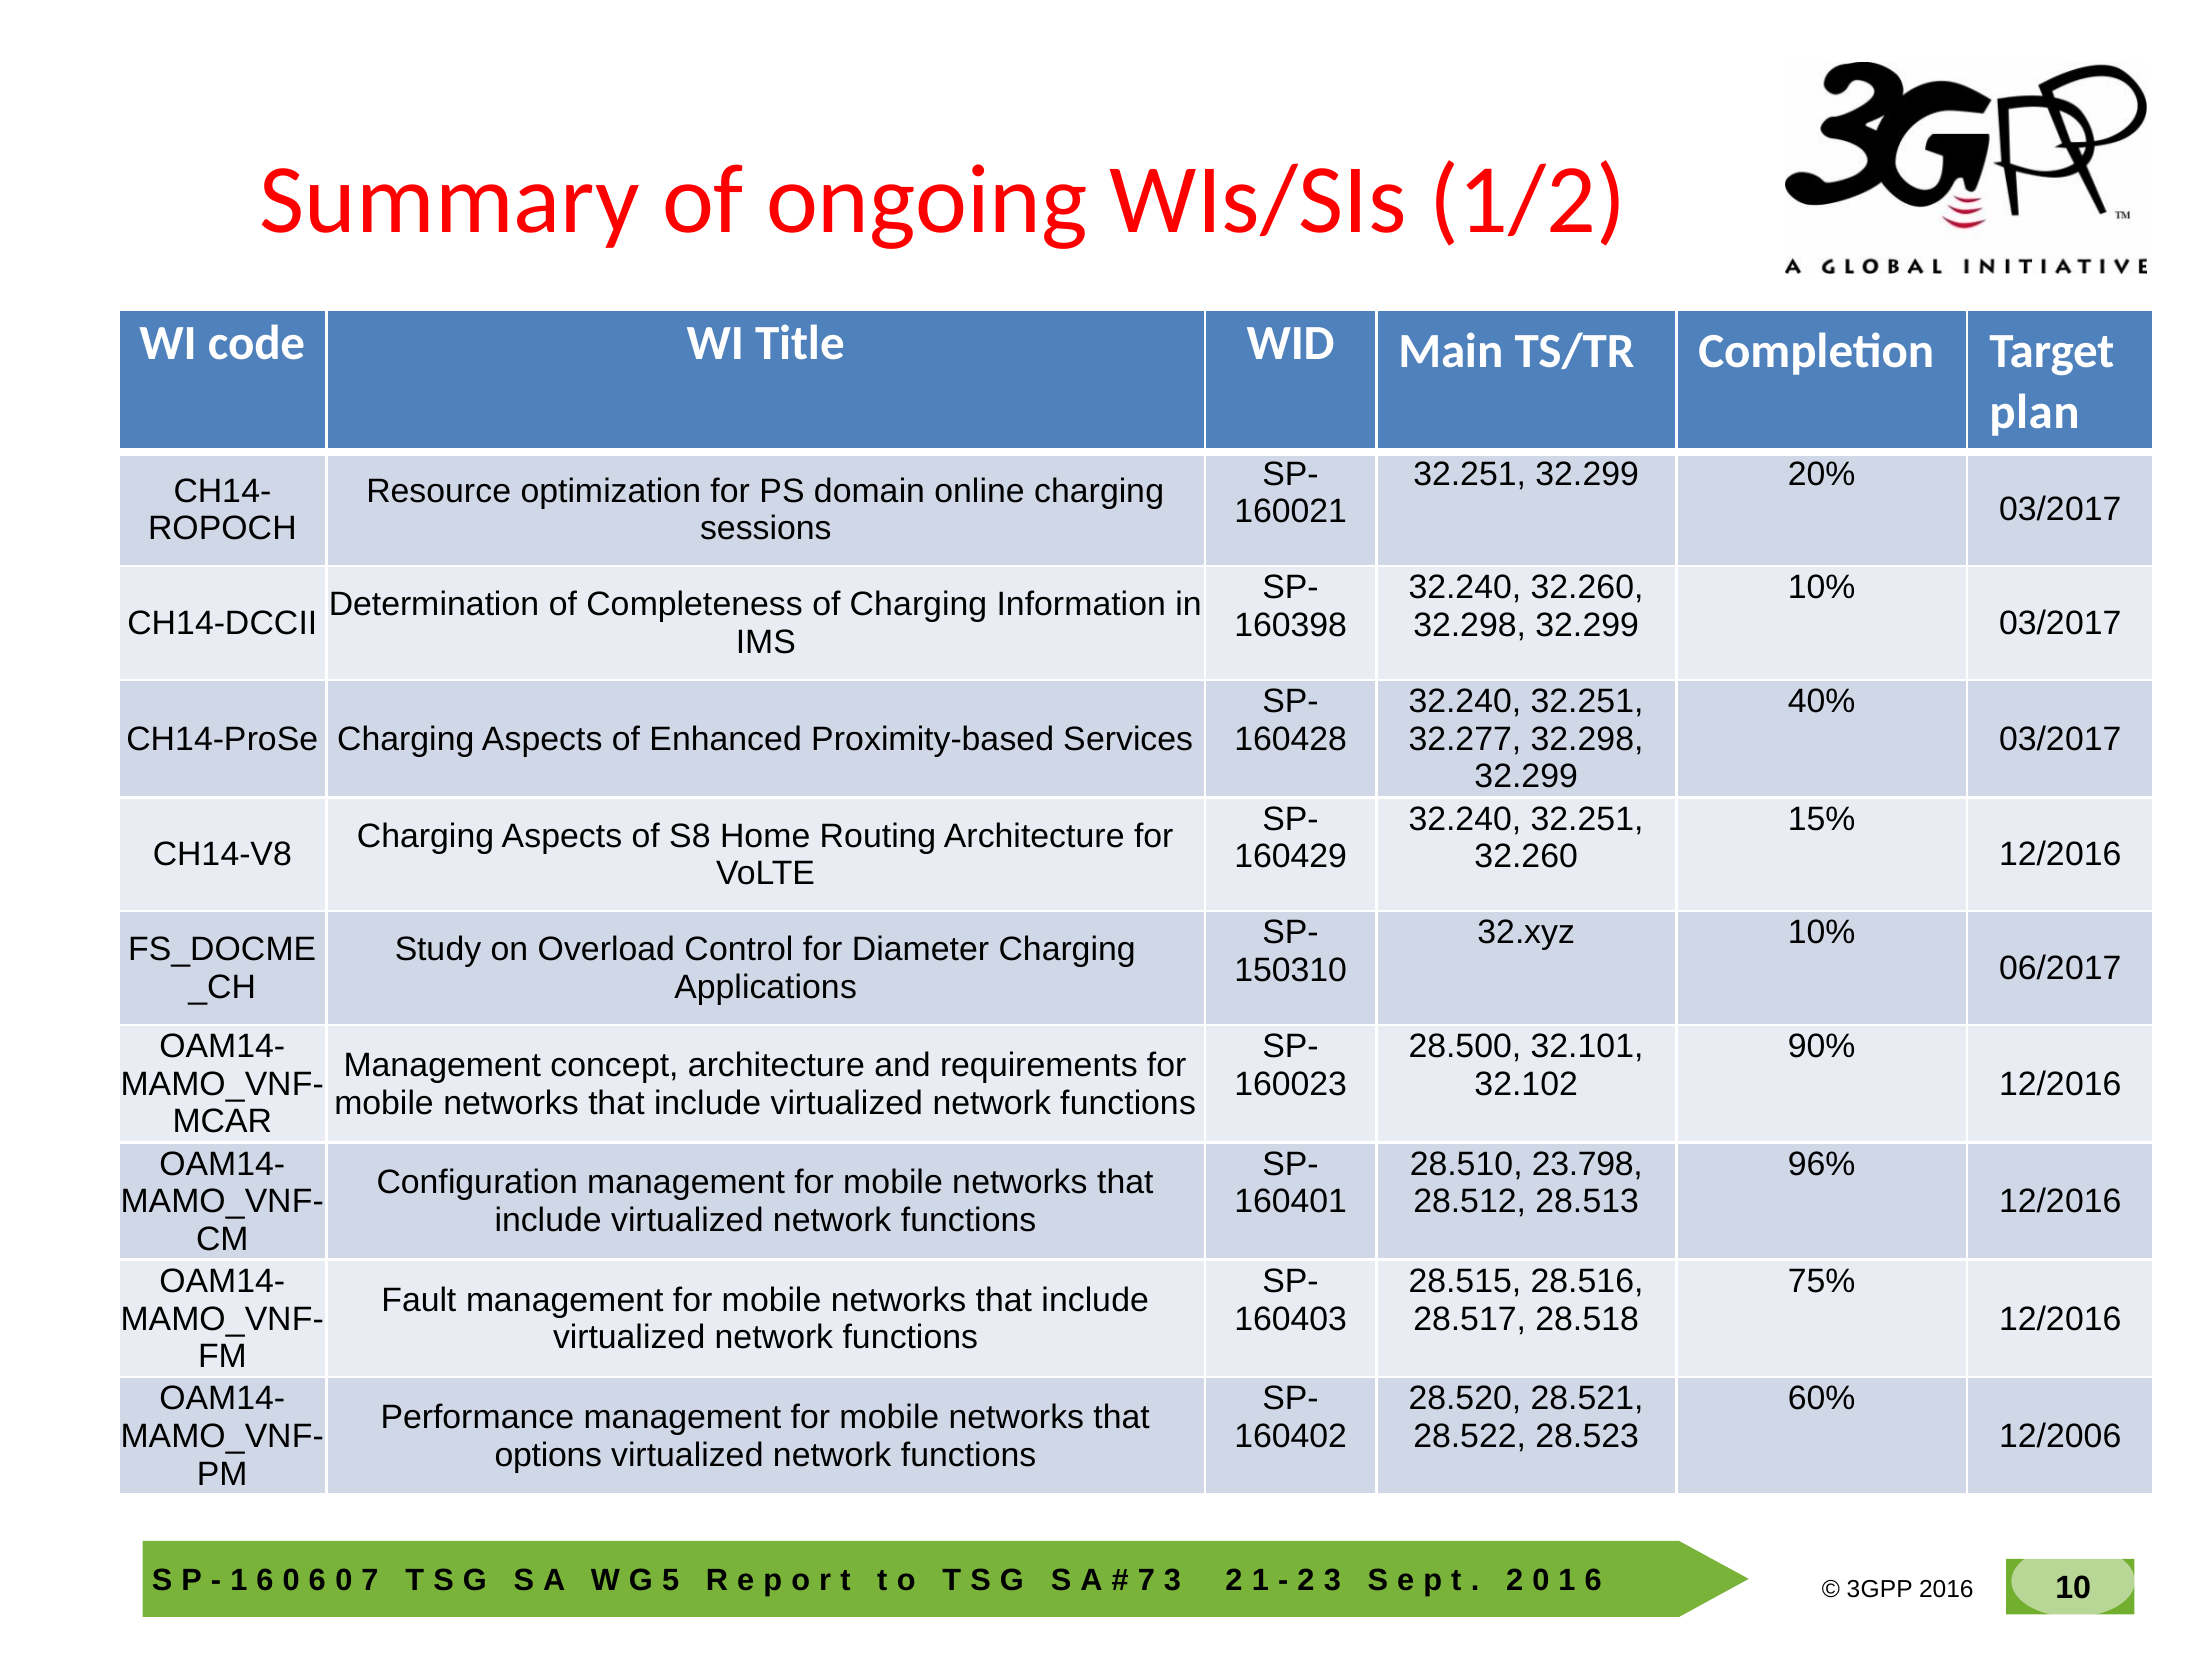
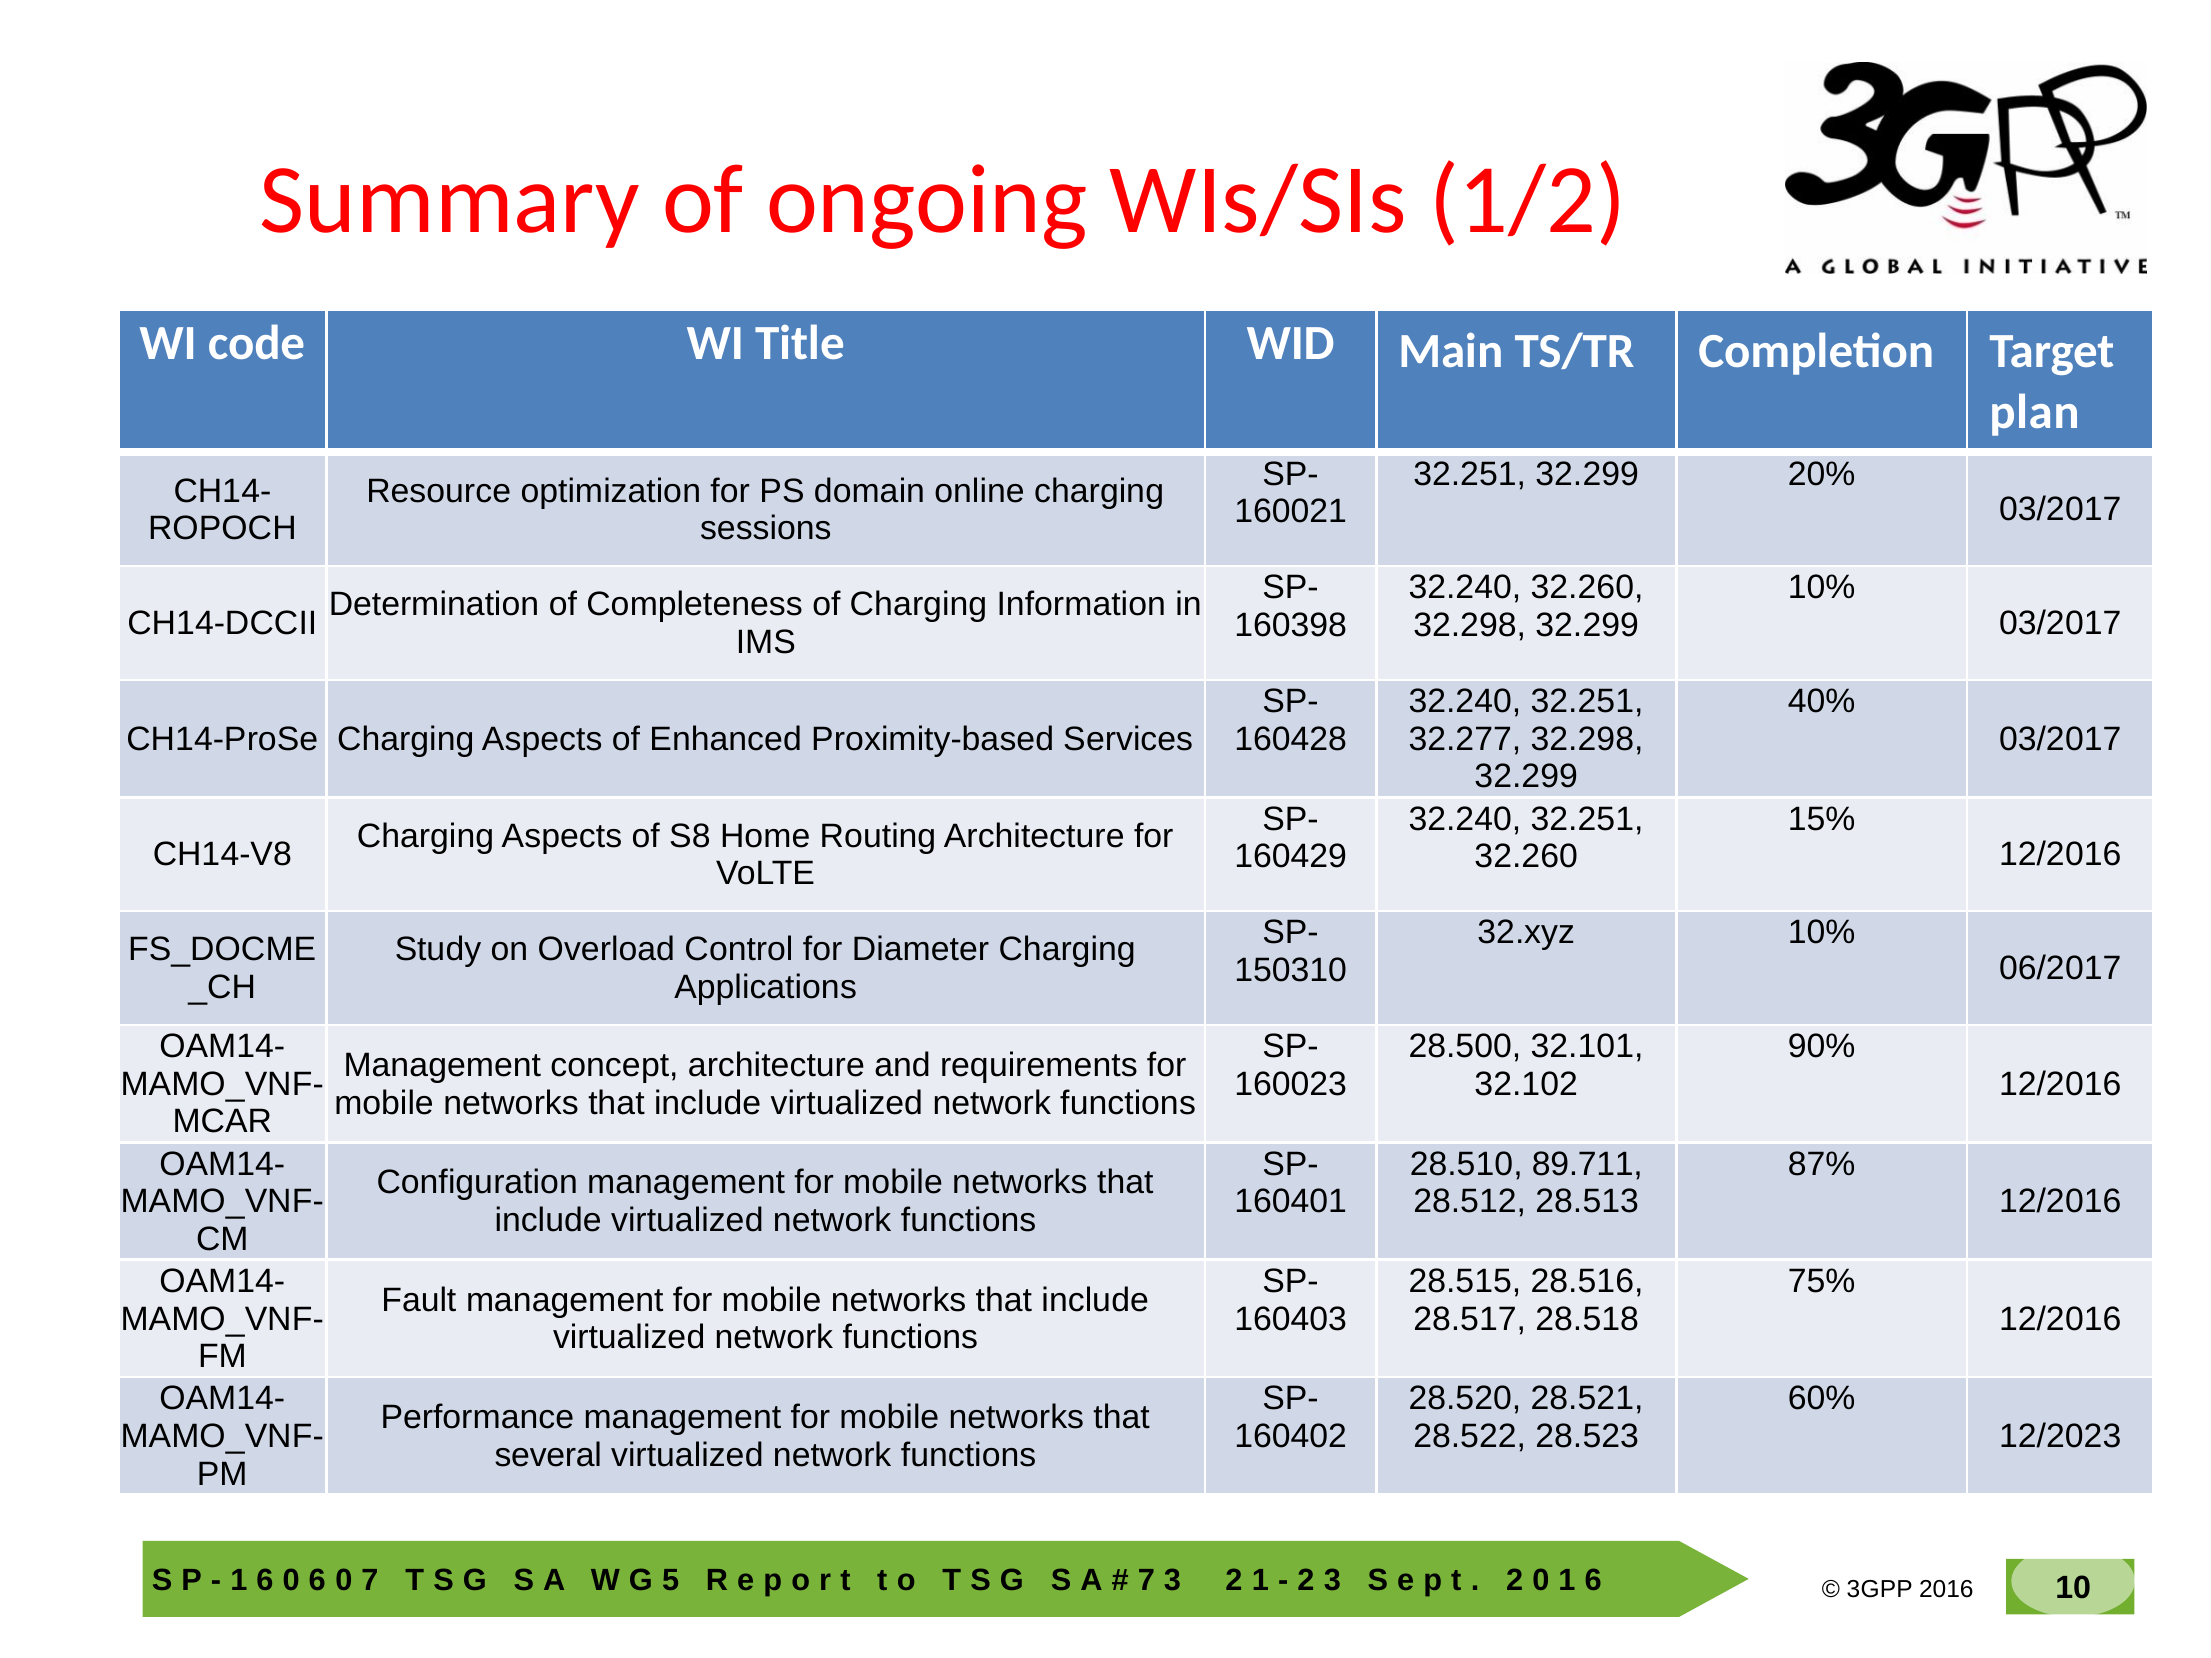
23.798: 23.798 -> 89.711 (1587, 1164)
96%: 96% -> 87% (1822, 1164)
12/2006: 12/2006 -> 12/2023 (2060, 1437)
options: options -> several (548, 1455)
